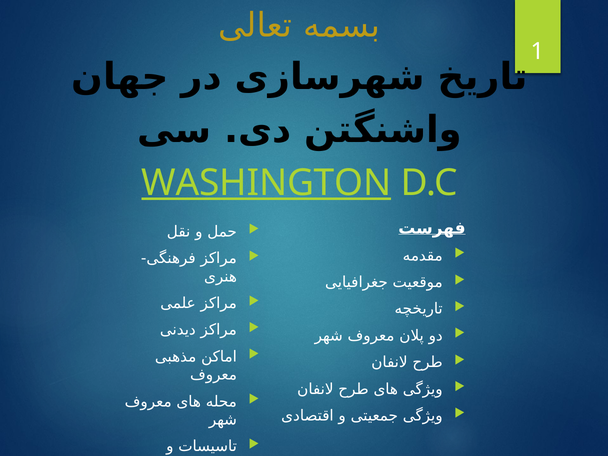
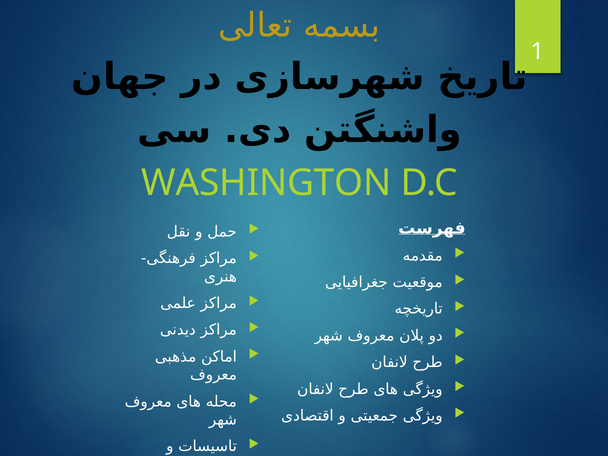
WASHINGTON underline: present -> none (266, 183)
